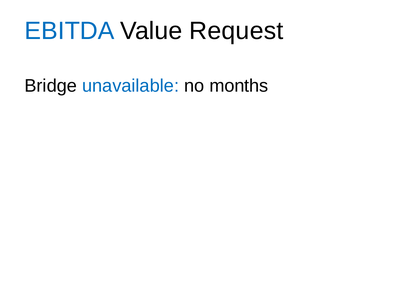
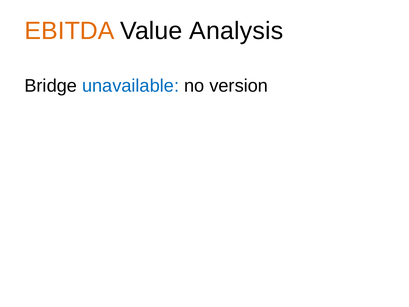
EBITDA colour: blue -> orange (70, 31)
Request: Request -> Analysis (236, 31)
months: months -> version (239, 86)
